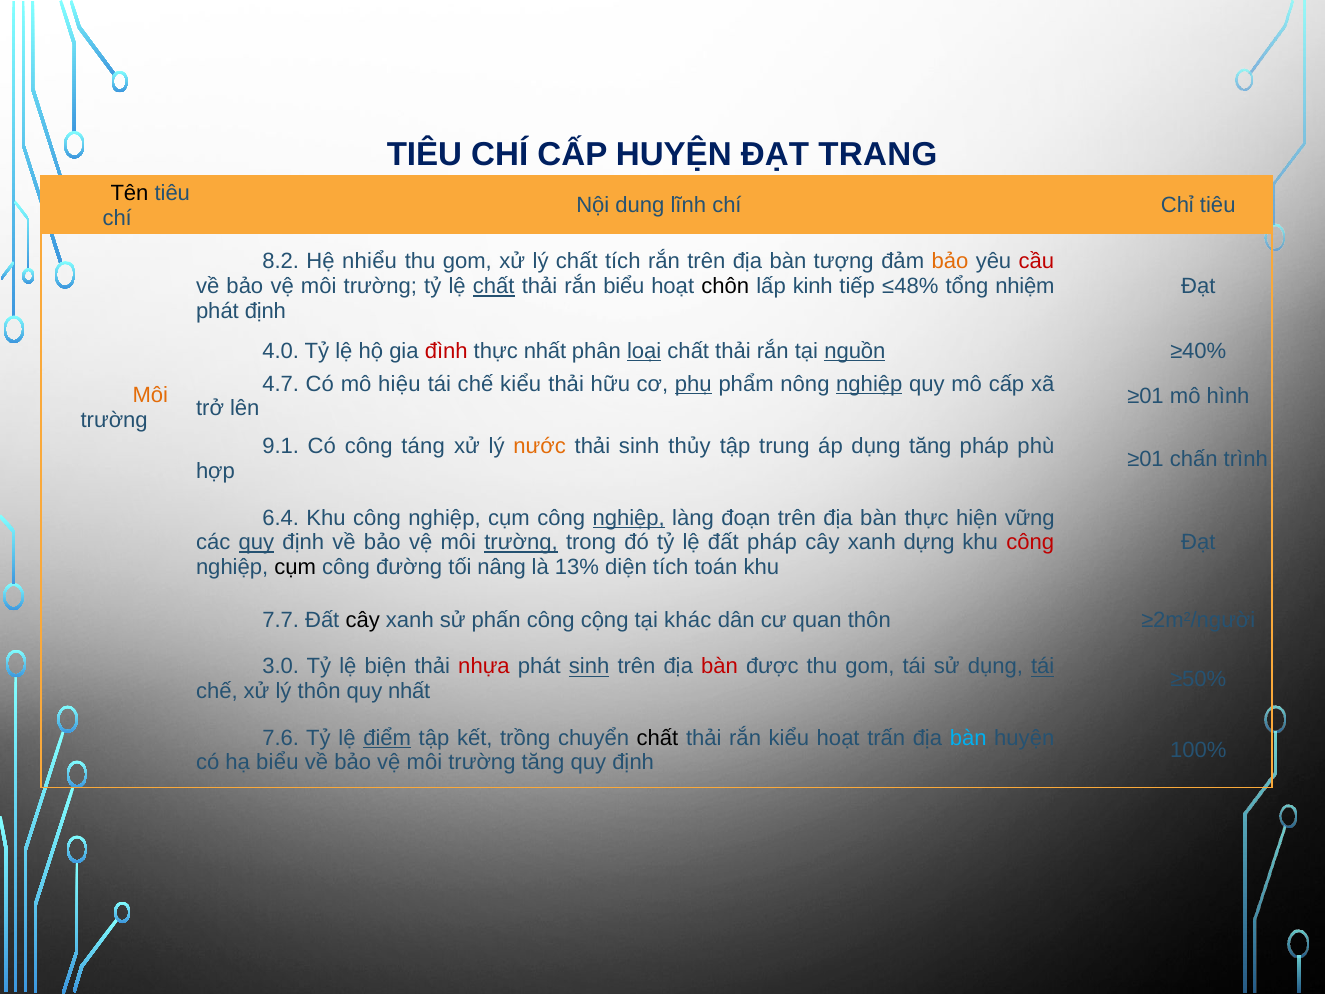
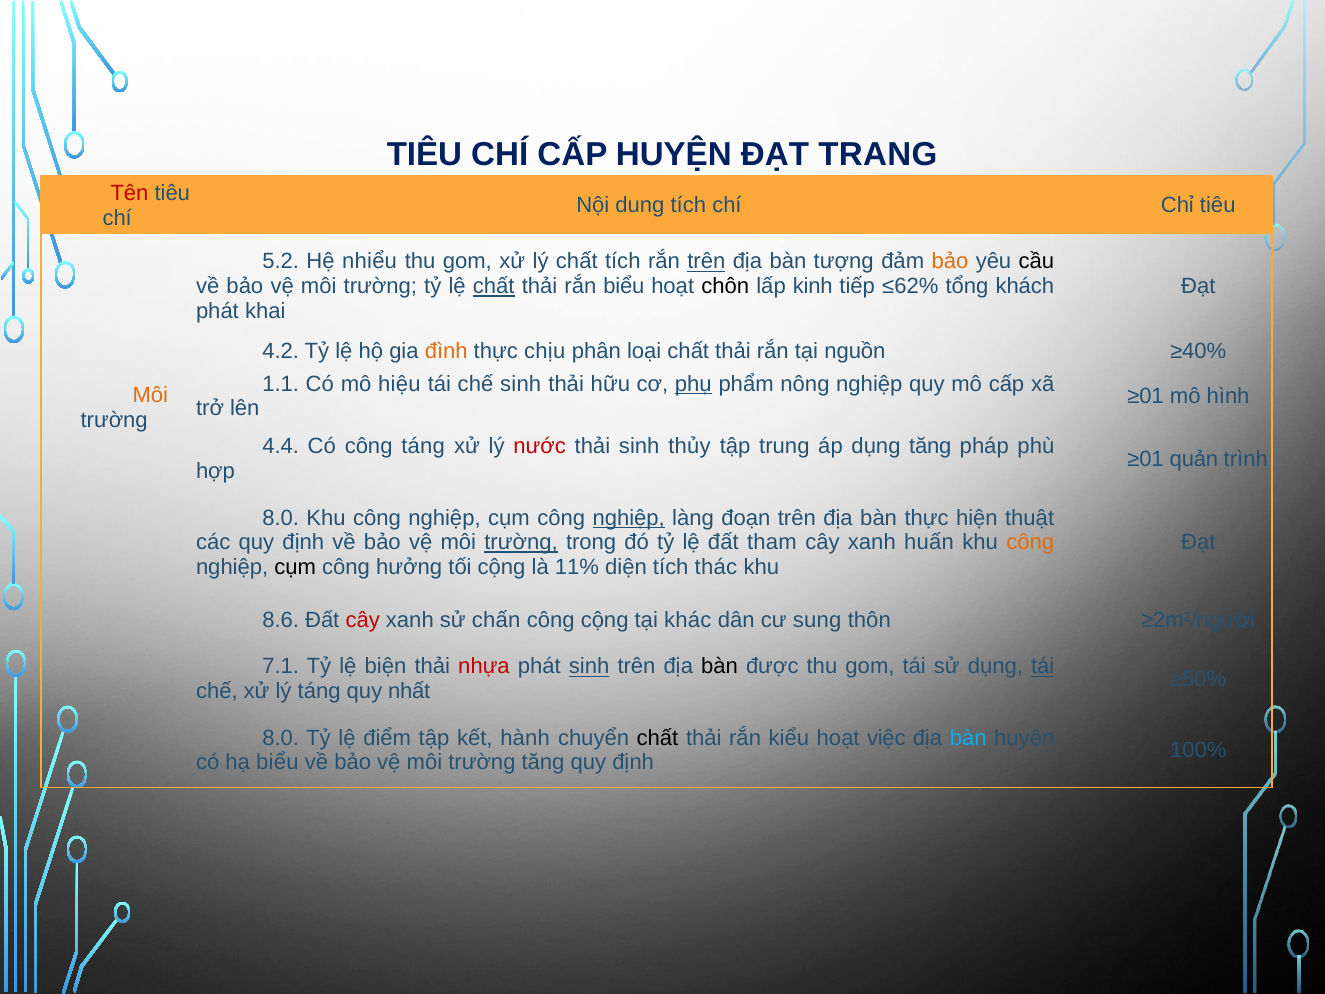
Tên colour: black -> red (129, 193)
dung lĩnh: lĩnh -> tích (688, 206)
8.2: 8.2 -> 5.2 (281, 262)
trên underline: none -> present (706, 262)
cầu colour: red -> black (1036, 262)
≤48%: ≤48% -> ≤62% (910, 286)
nhiệm: nhiệm -> khách (1025, 286)
phát định: định -> khai (265, 311)
4.0: 4.0 -> 4.2 (281, 351)
đình colour: red -> orange (446, 351)
thực nhất: nhất -> chịu (545, 351)
loại underline: present -> none (644, 351)
nguồn underline: present -> none (855, 351)
4.7: 4.7 -> 1.1 (281, 384)
chế kiểu: kiểu -> sinh (521, 384)
nghiệp underline: present -> none (869, 384)
9.1: 9.1 -> 4.4 (281, 446)
nước colour: orange -> red (540, 446)
chấn: chấn -> quản (1194, 459)
6.4: 6.4 -> 8.0 (281, 518)
vững: vững -> thuật (1030, 518)
quy underline: present -> none (256, 542)
đất pháp: pháp -> tham (772, 542)
dựng: dựng -> huấn (929, 542)
công colour: red -> orange (1030, 542)
đường: đường -> hưởng (409, 567)
tối nâng: nâng -> cộng (502, 567)
13%: 13% -> 11% (577, 567)
toán: toán -> thác (716, 567)
7.7: 7.7 -> 8.6 (281, 620)
cây colour: black -> red (363, 620)
phấn: phấn -> chấn (496, 620)
quan: quan -> sung (817, 620)
3.0: 3.0 -> 7.1 (281, 667)
bàn colour: red -> black (719, 667)
lý thôn: thôn -> táng (319, 691)
7.6: 7.6 -> 8.0 (281, 738)
điểm underline: present -> none (387, 738)
trồng: trồng -> hành (525, 738)
trấn: trấn -> việc (886, 738)
